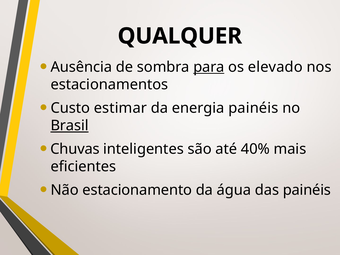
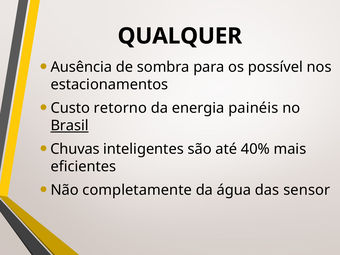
para underline: present -> none (209, 67)
elevado: elevado -> possível (275, 67)
estimar: estimar -> retorno (120, 108)
estacionamento: estacionamento -> completamente (137, 190)
das painéis: painéis -> sensor (307, 190)
